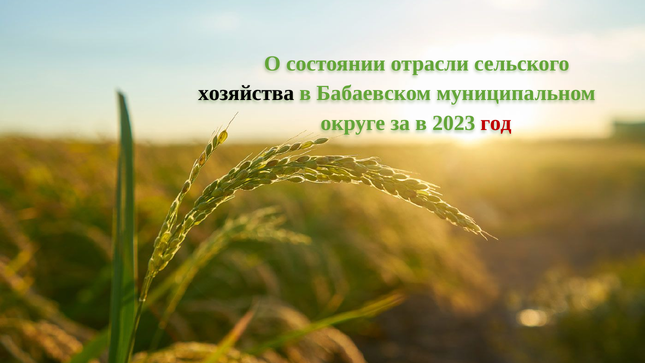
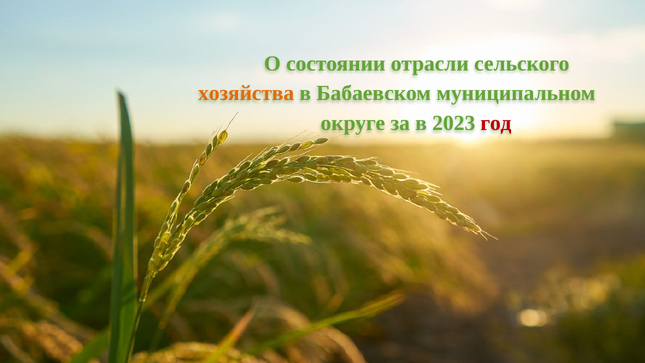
хозяйства colour: black -> orange (246, 93)
